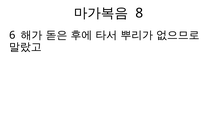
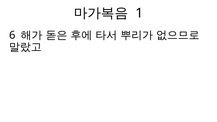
8: 8 -> 1 (139, 13)
